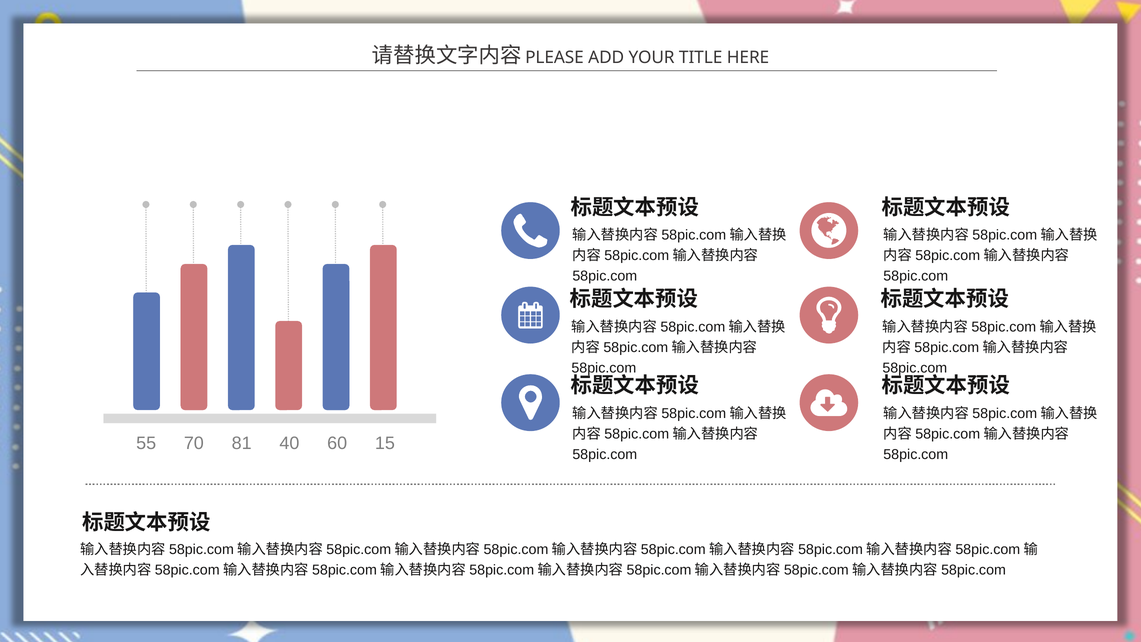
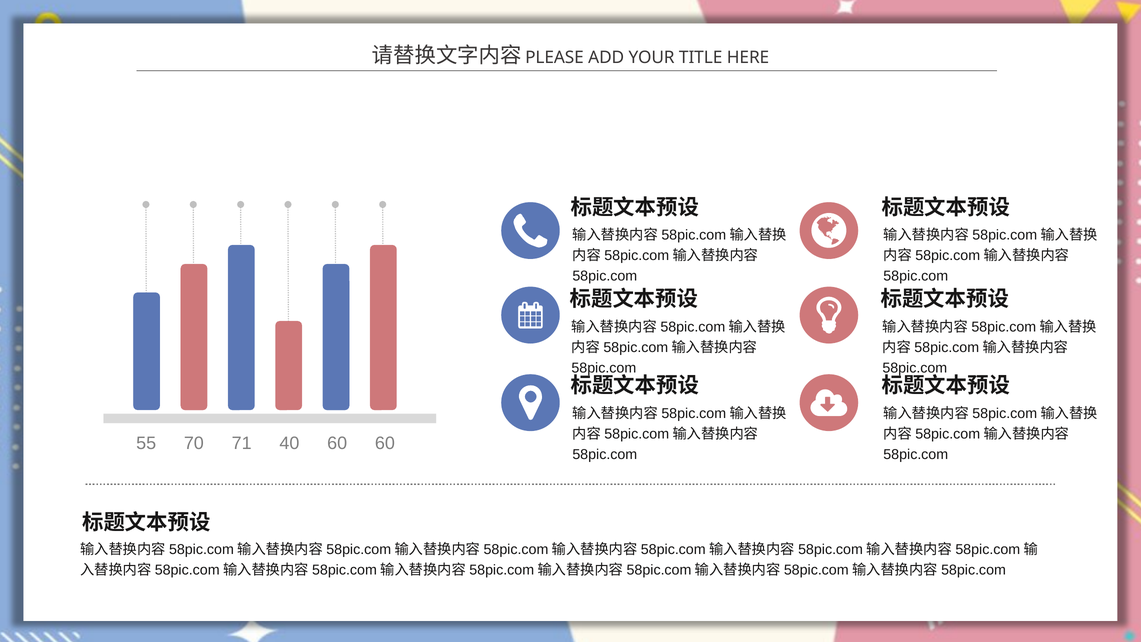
81: 81 -> 71 (242, 443)
60 15: 15 -> 60 (385, 443)
